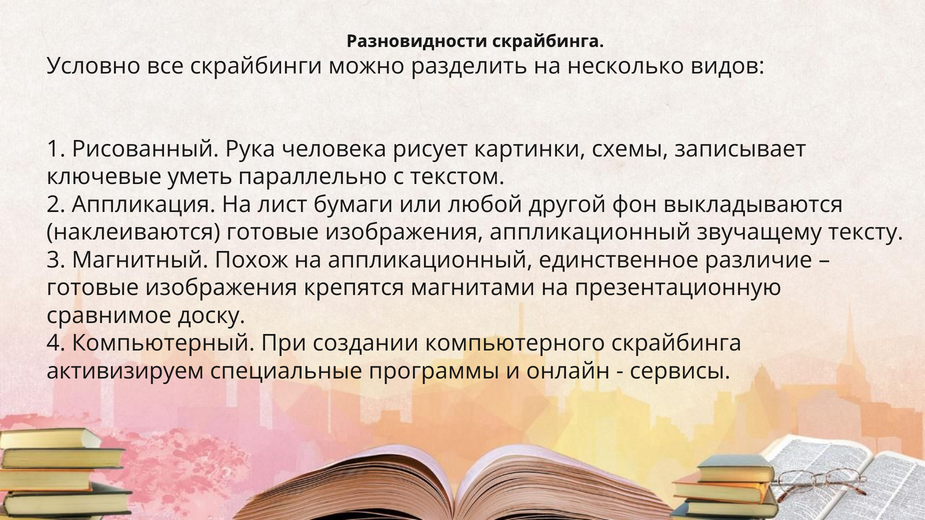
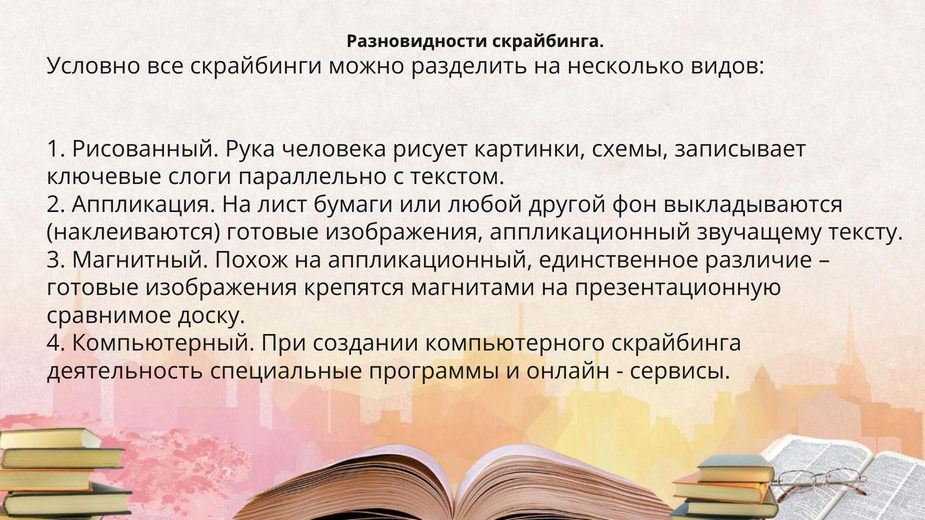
уметь: уметь -> слоги (200, 177)
активизируем: активизируем -> деятельность (125, 371)
